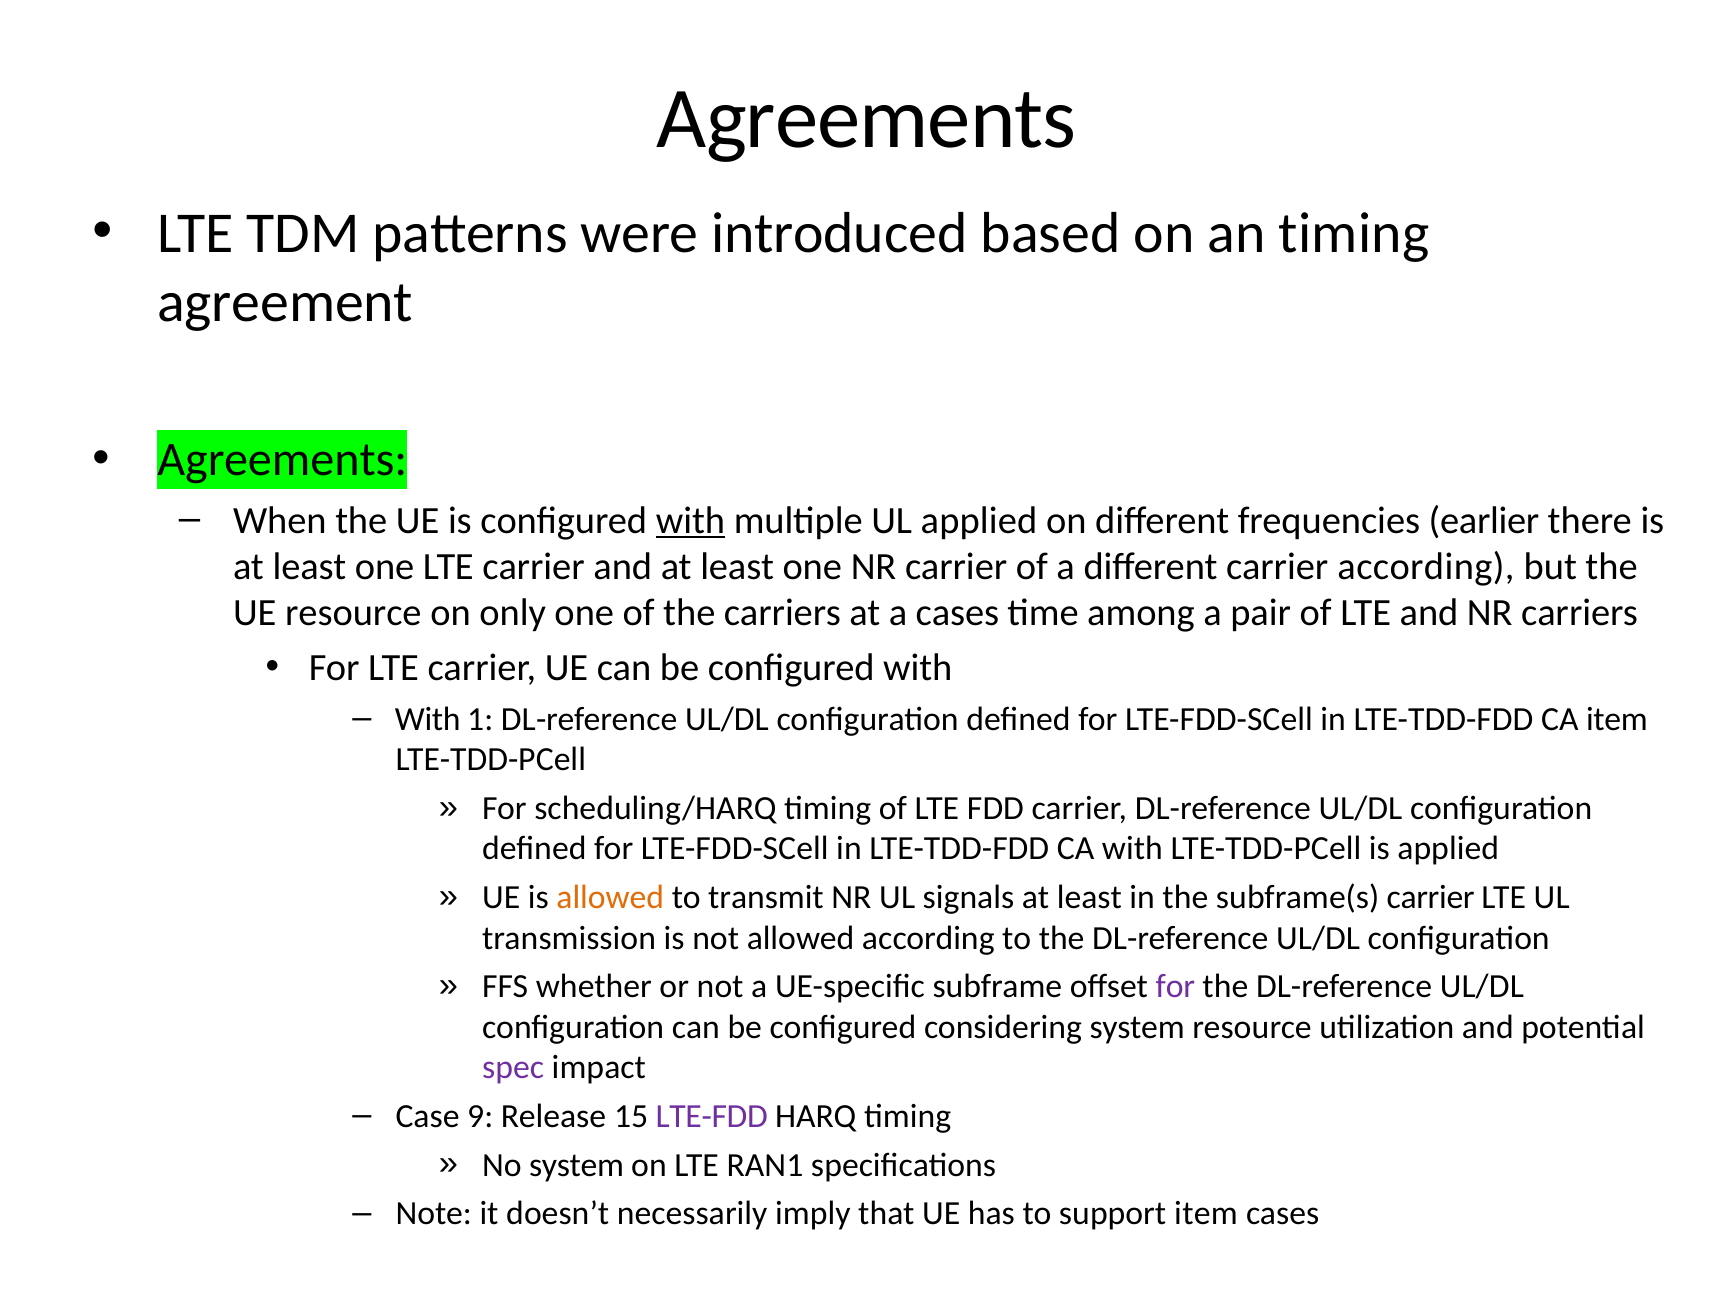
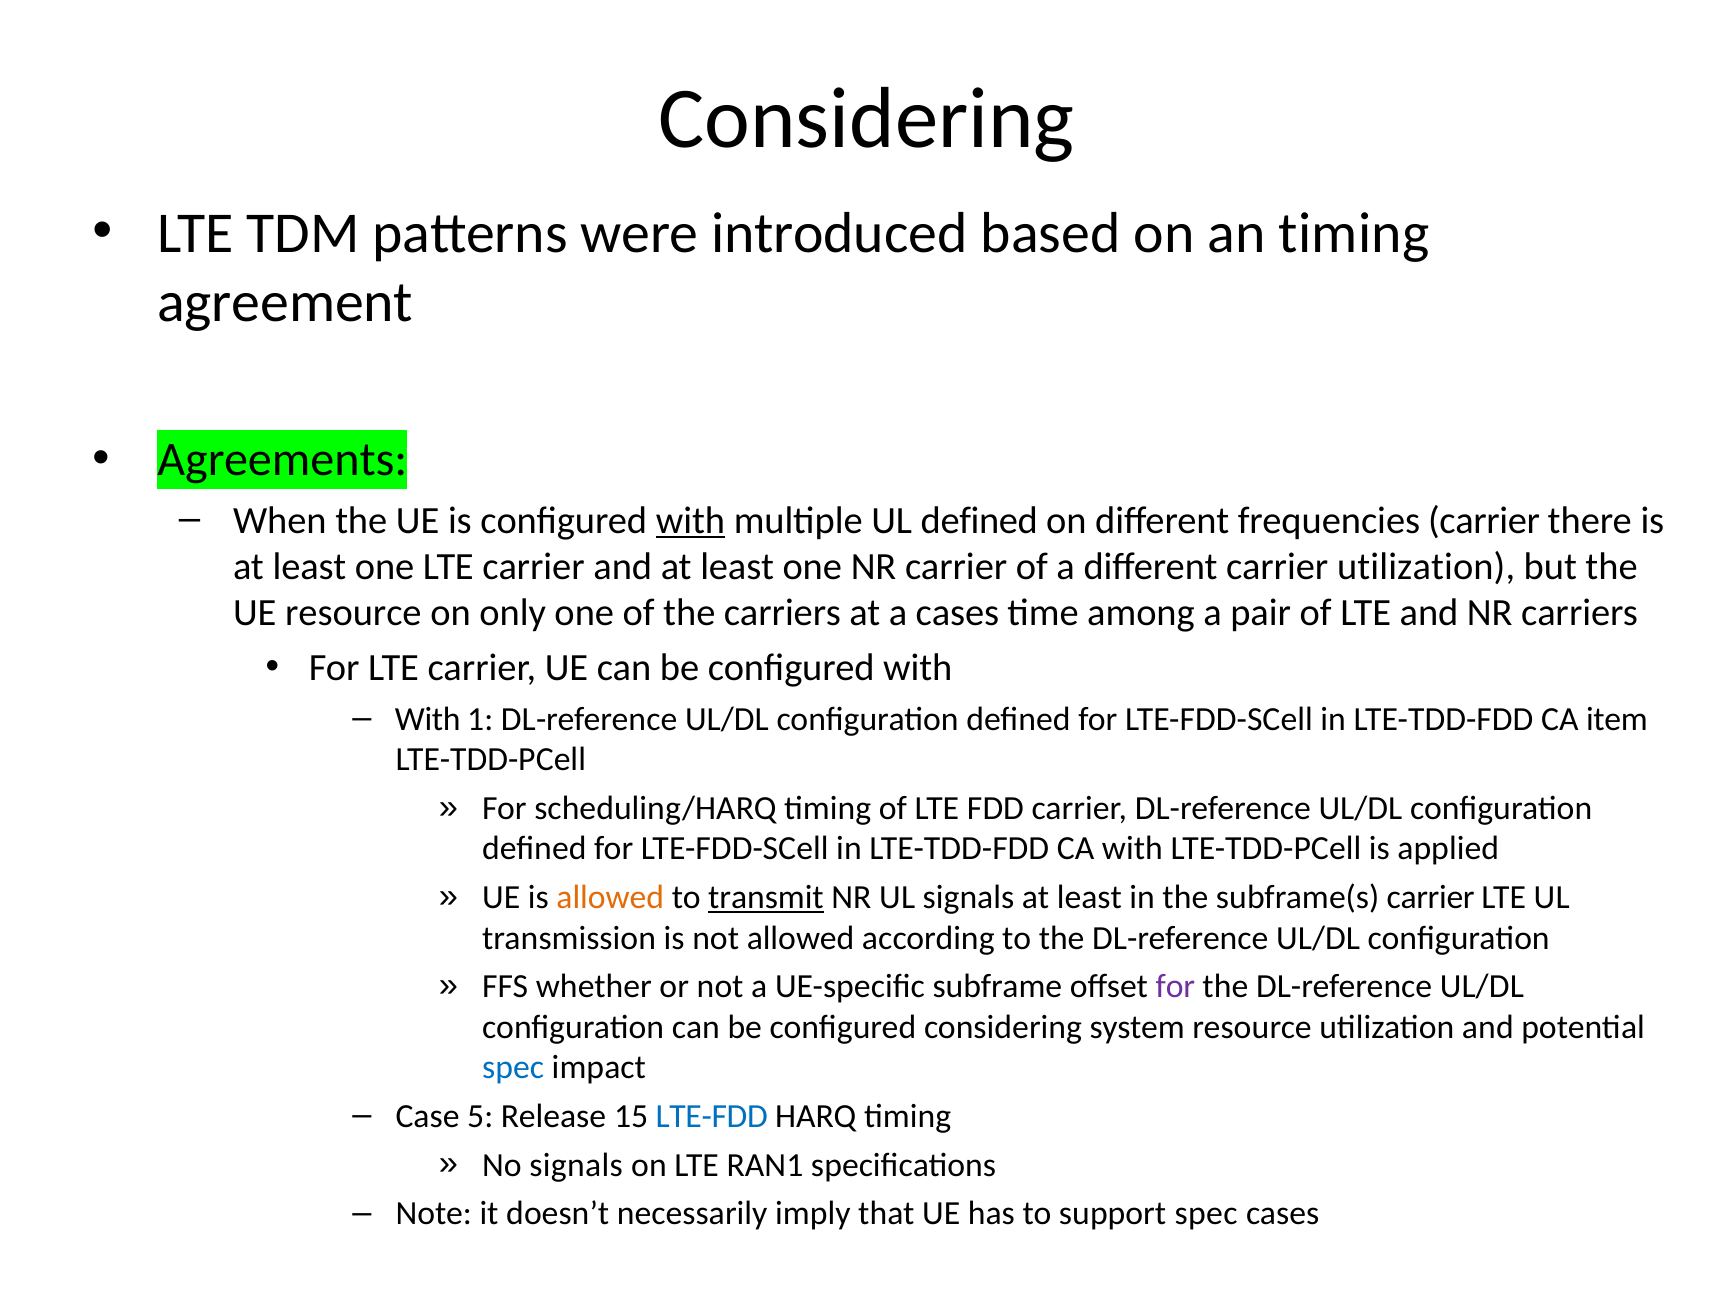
Agreements: Agreements -> Considering (866, 119)
UL applied: applied -> defined (979, 520)
frequencies earlier: earlier -> carrier (1484, 520)
carrier according: according -> utilization (1426, 566)
transmit underline: none -> present (766, 897)
spec colour: purple -> blue (513, 1067)
9: 9 -> 5 (480, 1116)
LTE-FDD colour: purple -> blue (712, 1116)
No system: system -> signals (576, 1165)
support item: item -> spec (1206, 1213)
